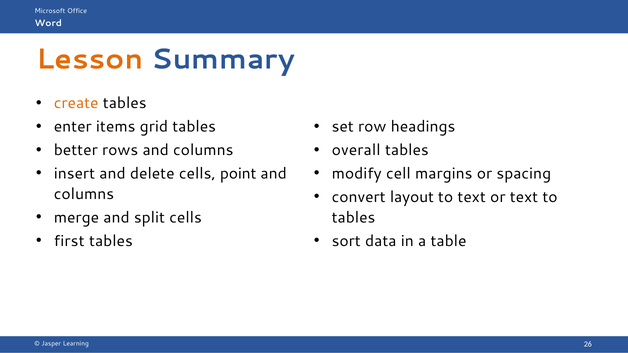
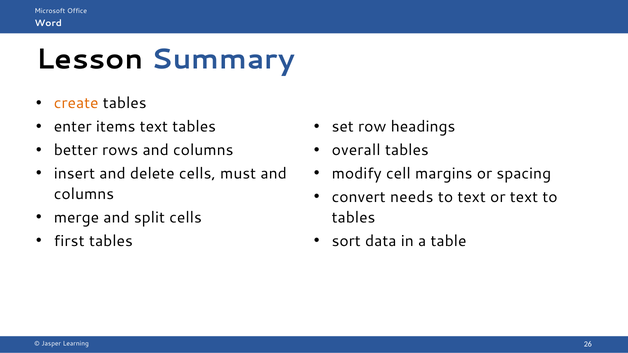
Lesson colour: orange -> black (90, 59)
items grid: grid -> text (154, 127)
point: point -> must (238, 174)
layout: layout -> needs (412, 197)
